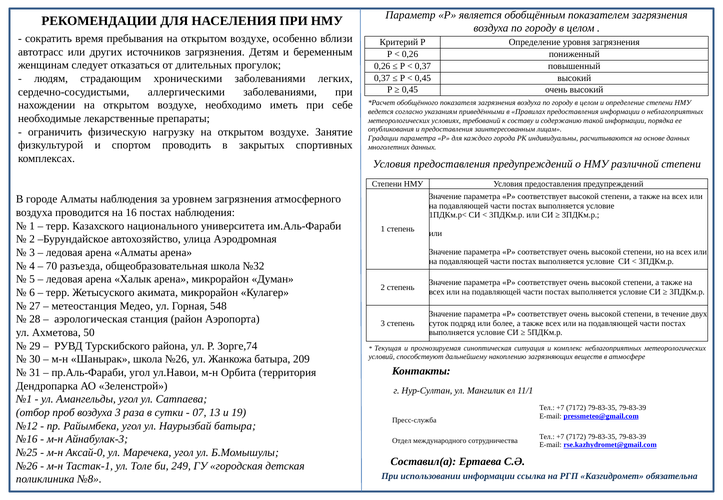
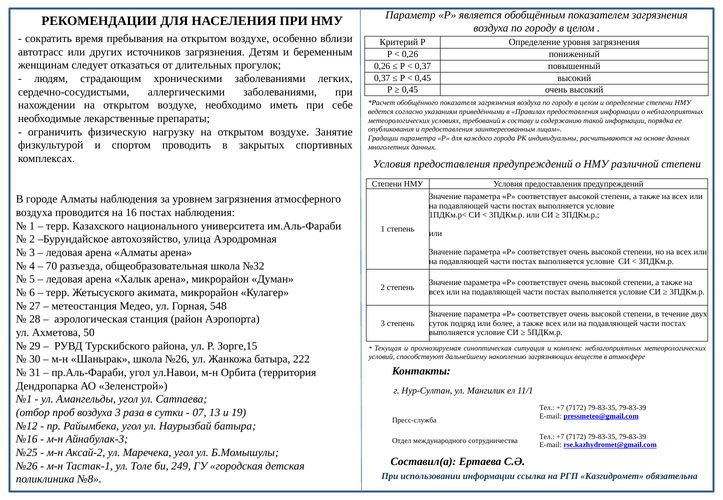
Зорге,74: Зорге,74 -> Зорге,15 (237, 346)
209: 209 -> 222 (301, 360)
Аксай-0: Аксай-0 -> Аксай-2 (85, 453)
